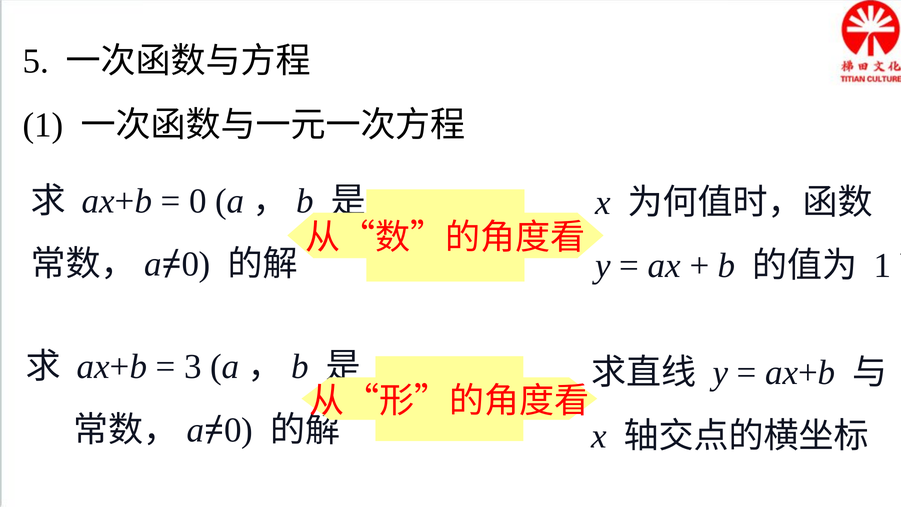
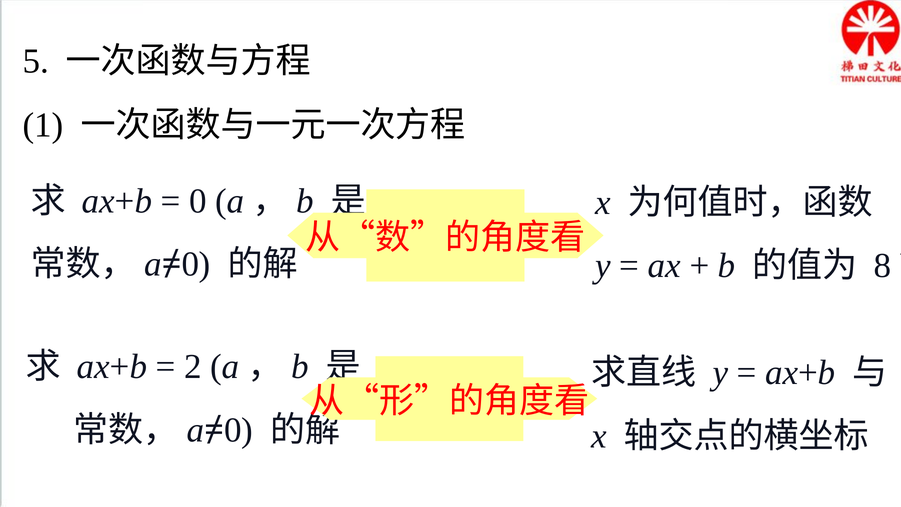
1: 1 -> 8 (882, 266)
3: 3 -> 2 (193, 367)
